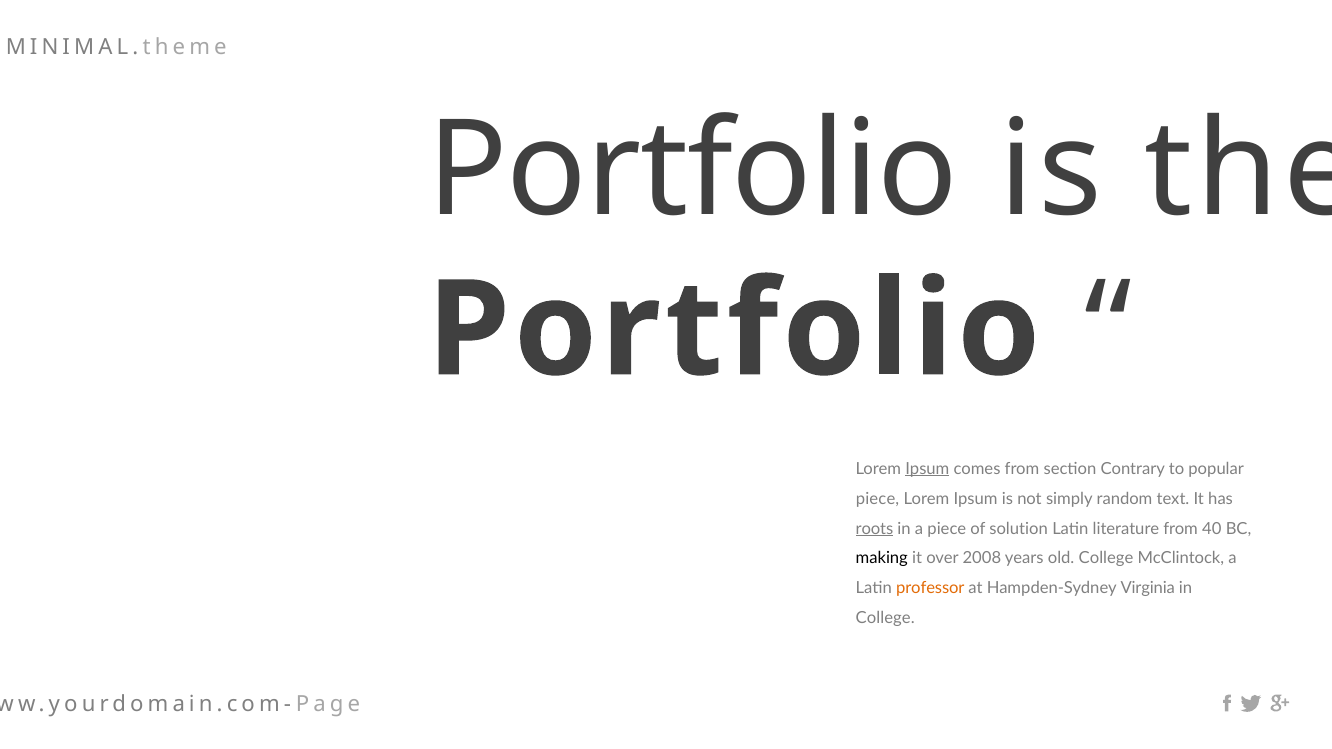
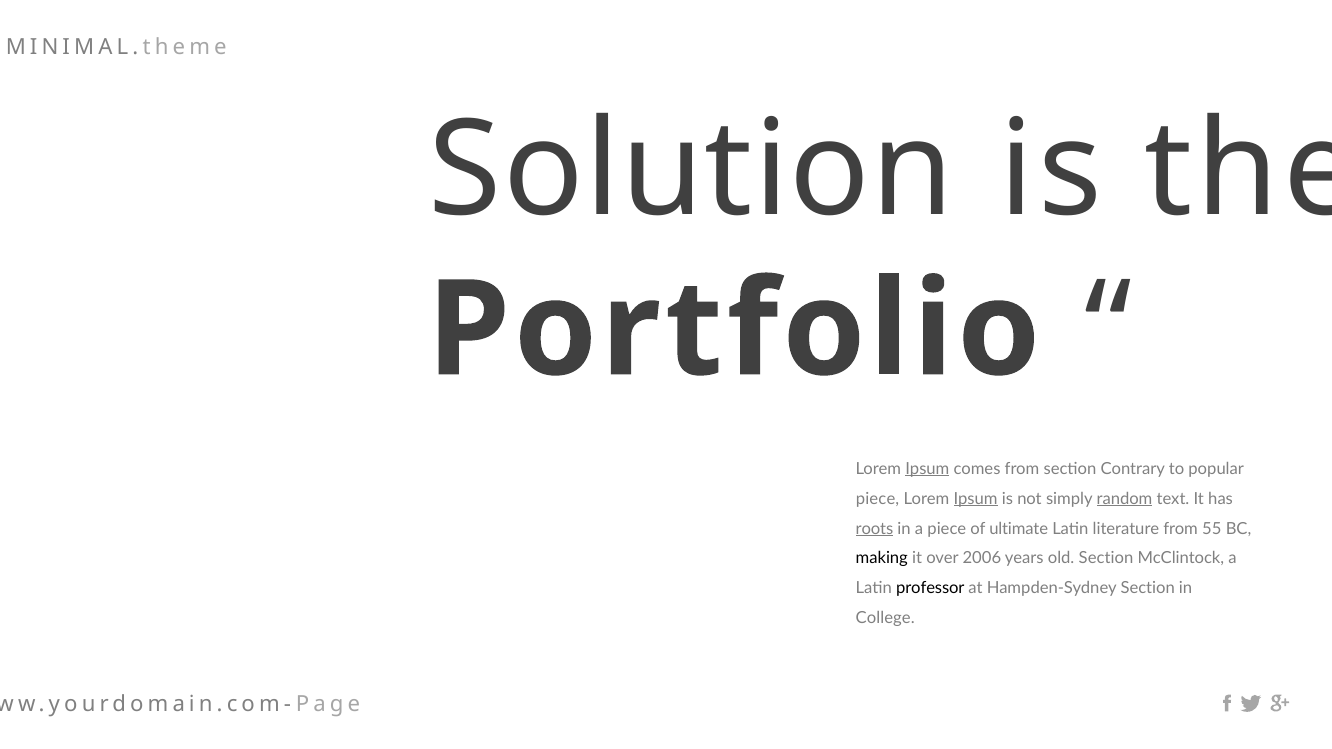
Portfolio: Portfolio -> Solution (692, 171)
Ipsum underline: none -> present (976, 499)
random underline: none -> present (1124, 499)
solution: solution -> ultimate (1019, 529)
40: 40 -> 55 (1212, 529)
2008: 2008 -> 2006 (982, 559)
old College: College -> Section (1106, 559)
professor colour: orange -> black (930, 589)
Hampden-Sydney Virginia: Virginia -> Section (1148, 589)
